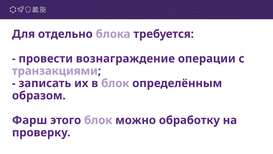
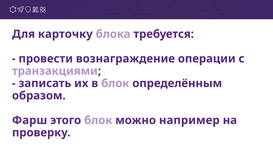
отдельно: отдельно -> карточку (65, 34)
обработку: обработку -> например (189, 120)
